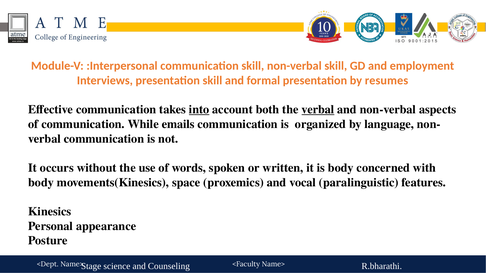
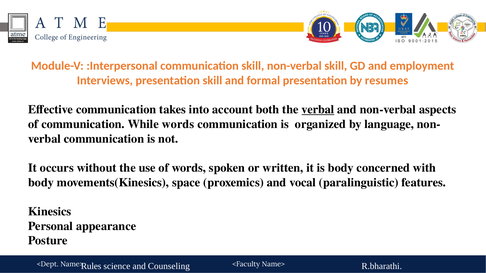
into underline: present -> none (199, 110)
While emails: emails -> words (178, 124)
Stage: Stage -> Rules (91, 267)
